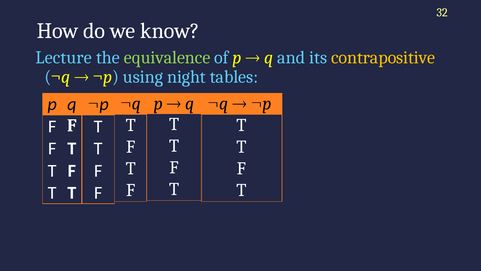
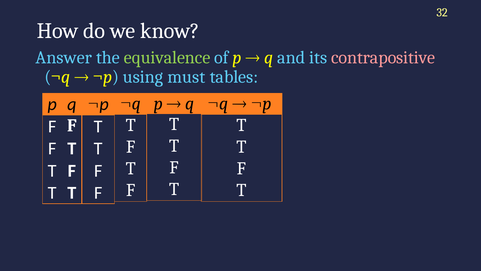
Lecture: Lecture -> Answer (64, 57)
contrapositive colour: yellow -> pink (383, 57)
night: night -> must (186, 77)
